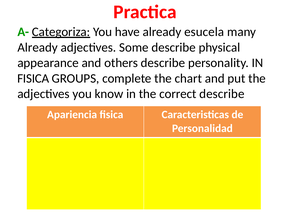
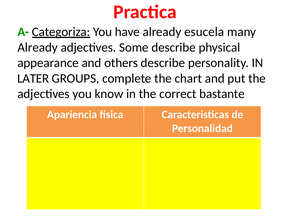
FISICA: FISICA -> LATER (33, 78)
correct describe: describe -> bastante (222, 94)
